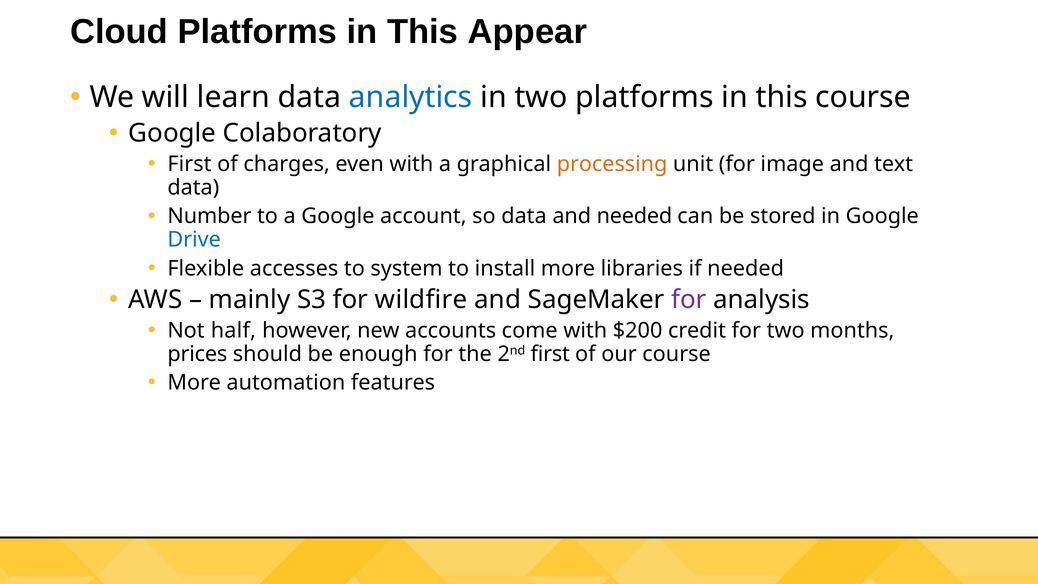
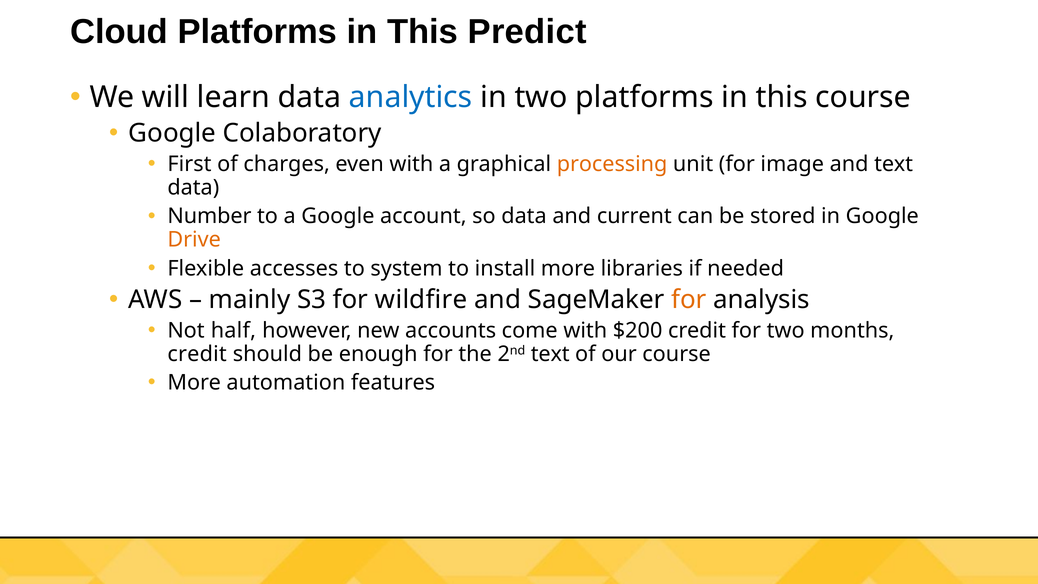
Appear: Appear -> Predict (527, 32)
and needed: needed -> current (634, 216)
Drive colour: blue -> orange (194, 240)
for colour: purple -> orange (689, 299)
prices: prices -> credit (197, 354)
2nd first: first -> text (550, 354)
